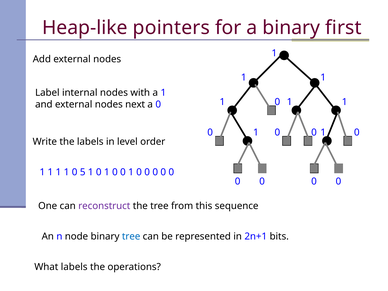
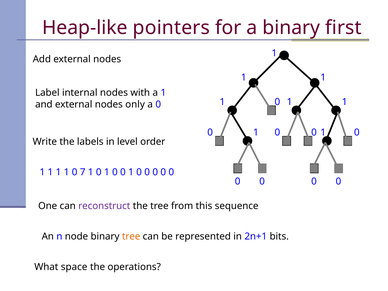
next: next -> only (135, 104)
5: 5 -> 7 (83, 172)
tree colour: blue -> orange (131, 236)
What labels: labels -> space (74, 267)
